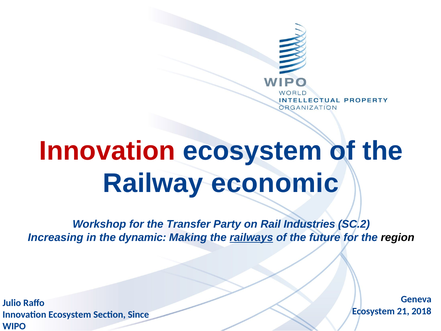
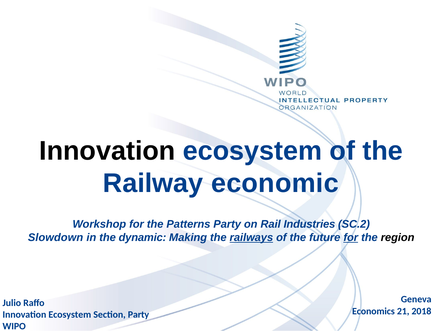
Innovation colour: red -> black (107, 151)
Transfer: Transfer -> Patterns (188, 224)
Increasing: Increasing -> Slowdown (56, 237)
for underline: none -> present (351, 237)
Ecosystem: Ecosystem -> Economics (373, 311)
Section Since: Since -> Party (139, 314)
